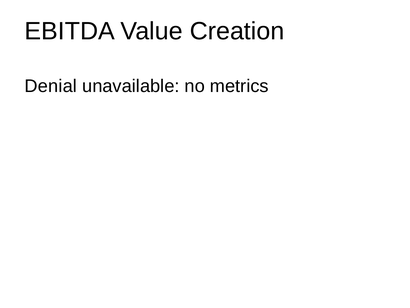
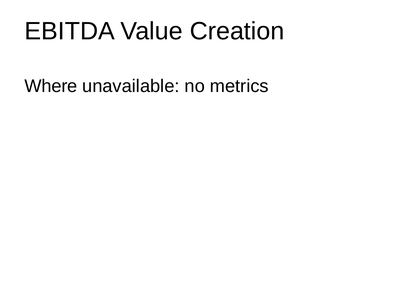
Denial: Denial -> Where (51, 86)
